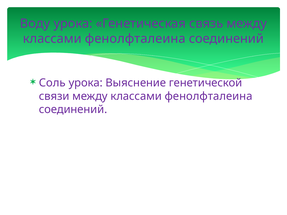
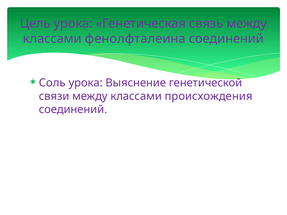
Воду: Воду -> Цель (35, 24)
связи между классами фенолфталеина: фенолфталеина -> происхождения (209, 96)
